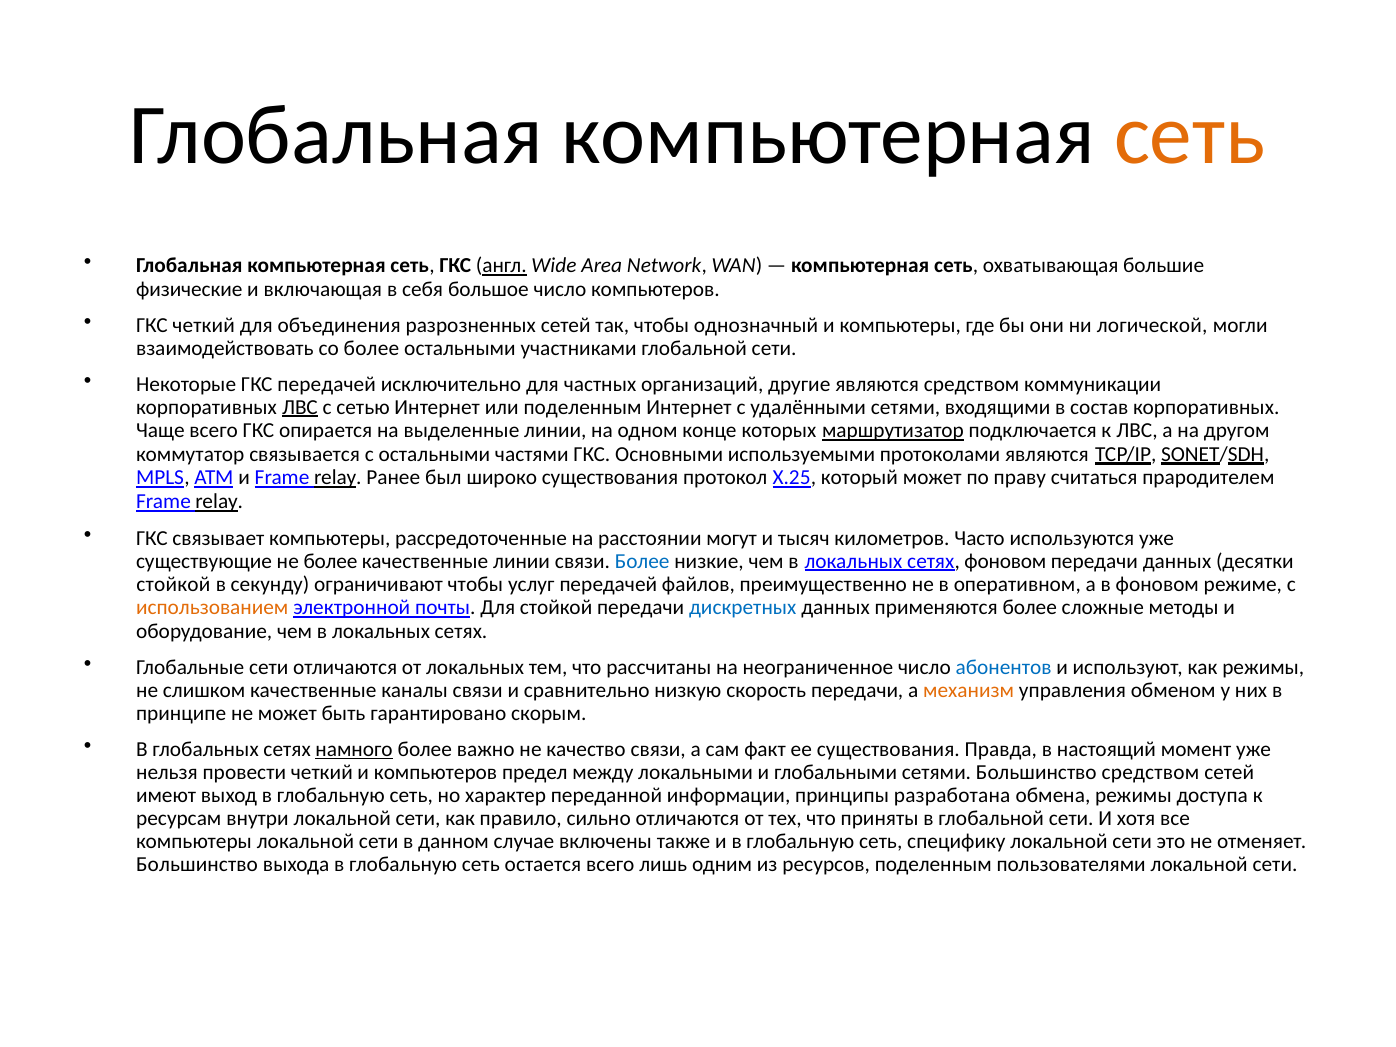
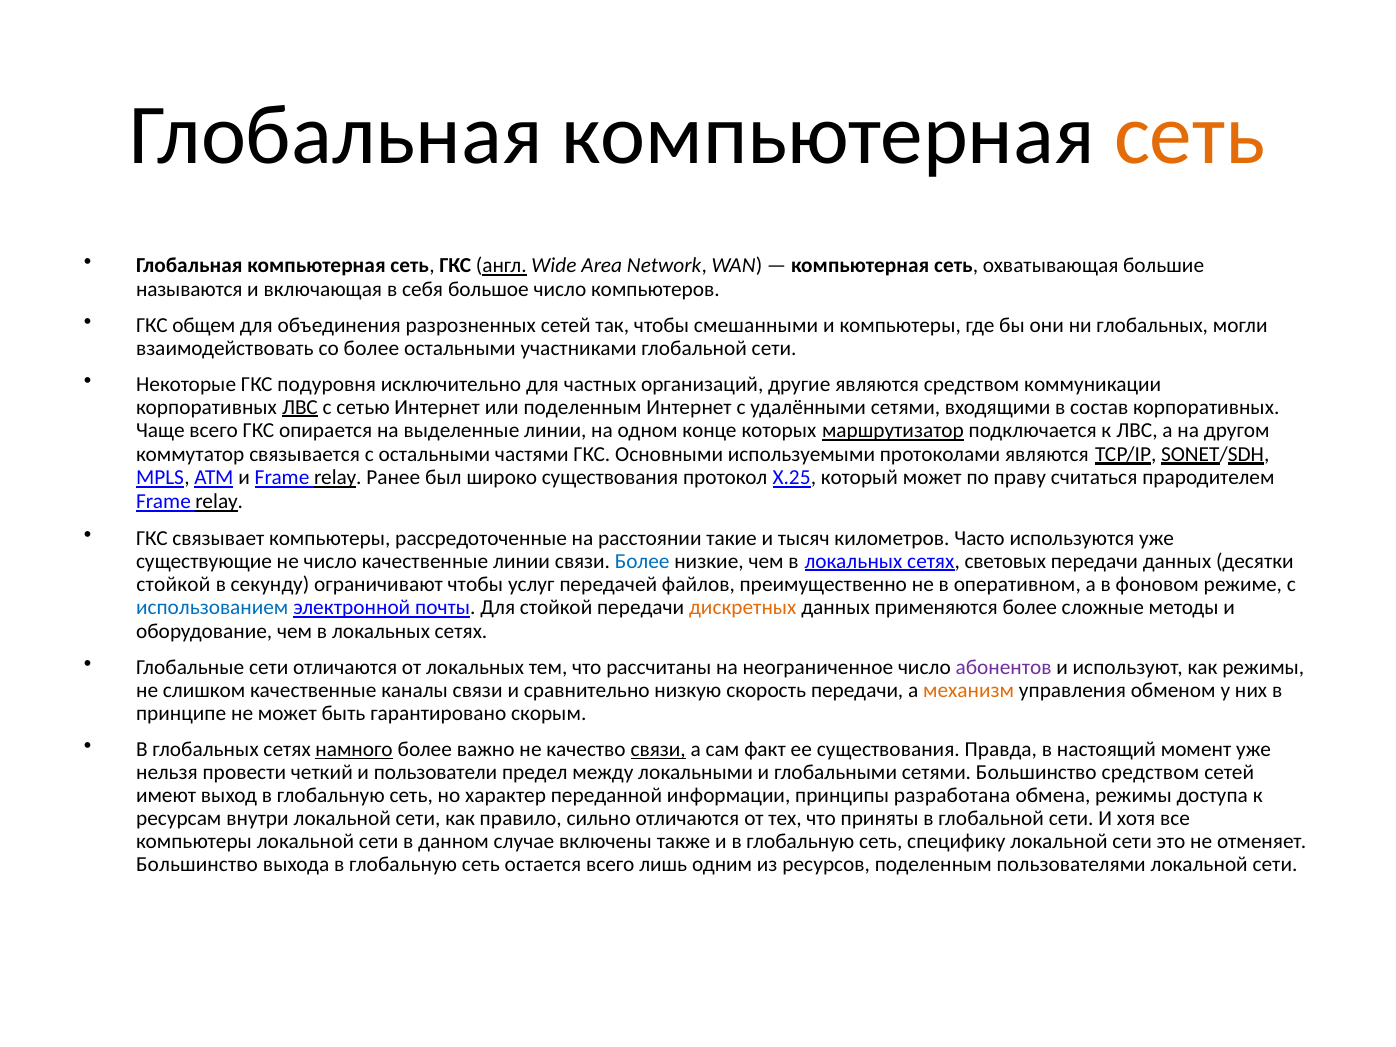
физические: физические -> называются (189, 289)
ГКС четкий: четкий -> общем (204, 325)
однозначный: однозначный -> смешанными (756, 325)
ни логической: логической -> глобальных (1152, 325)
ГКС передачей: передачей -> подуровня (327, 384)
могут: могут -> такие (732, 538)
не более: более -> число (330, 561)
сетях фоновом: фоновом -> световых (1005, 561)
использованием colour: orange -> blue (212, 608)
дискретных colour: blue -> orange (743, 608)
абонентов colour: blue -> purple (1004, 667)
связи underline: none -> present (658, 749)
и компьютеров: компьютеров -> пользователи (436, 772)
